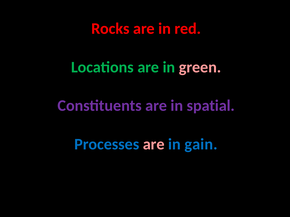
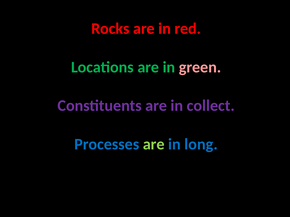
spatial: spatial -> collect (211, 106)
are colour: pink -> light green (154, 145)
gain: gain -> long (201, 145)
